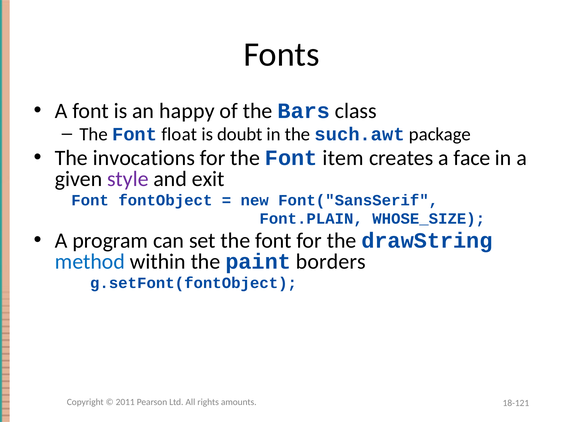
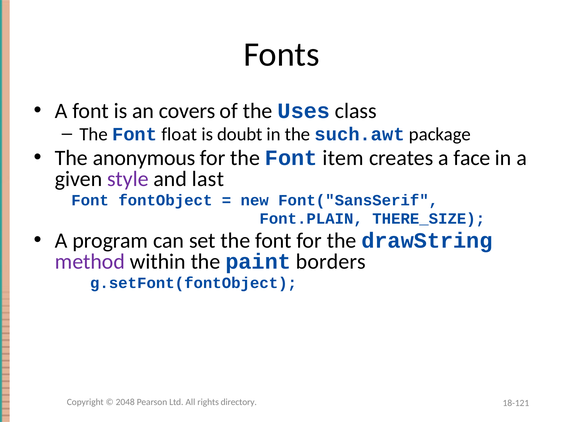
happy: happy -> covers (187, 111)
Bars: Bars -> Uses (304, 111)
invocations: invocations -> anonymous (144, 158)
exit: exit -> last (208, 179)
WHOSE_SIZE: WHOSE_SIZE -> THERE_SIZE (429, 219)
method colour: blue -> purple (90, 262)
2011: 2011 -> 2048 (125, 402)
amounts: amounts -> directory (239, 402)
